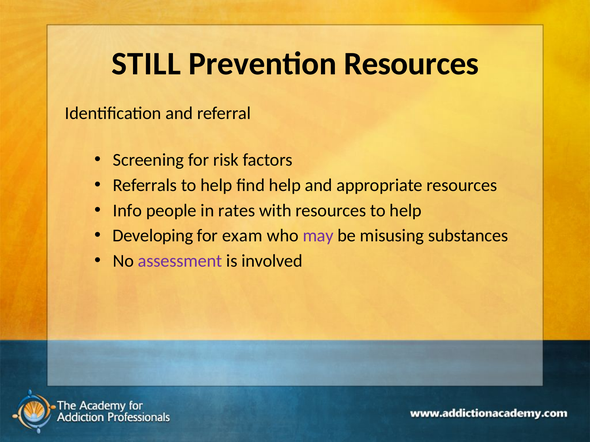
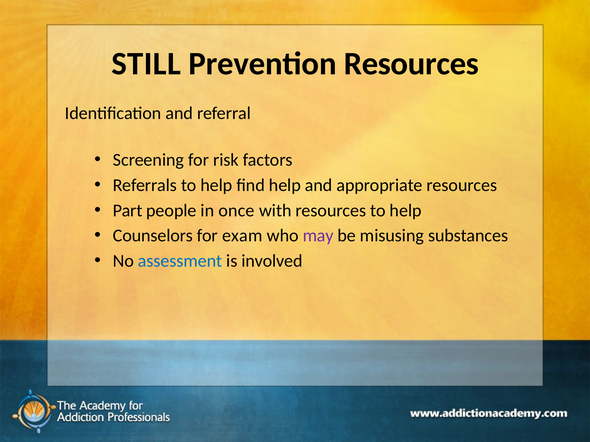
Info: Info -> Part (128, 211)
rates: rates -> once (237, 211)
Developing: Developing -> Counselors (153, 236)
assessment colour: purple -> blue (180, 261)
